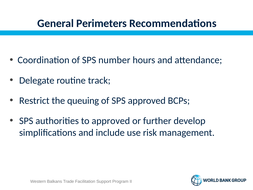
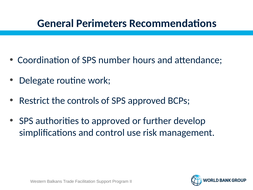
track: track -> work (99, 80)
queuing: queuing -> controls (83, 101)
include: include -> control (110, 133)
